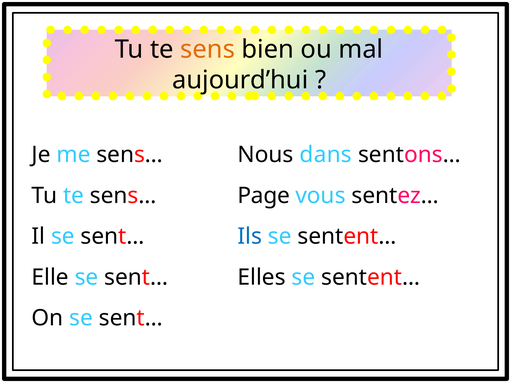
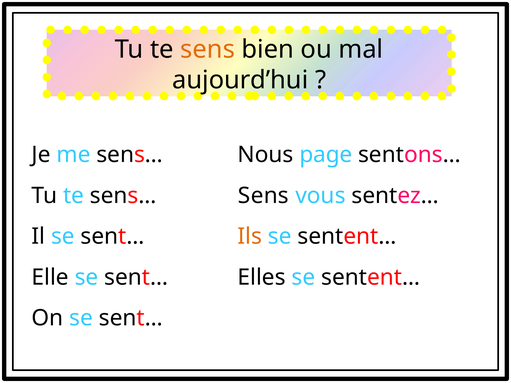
dans: dans -> page (326, 155)
Page: Page -> Sens (263, 196)
Ils colour: blue -> orange (250, 237)
